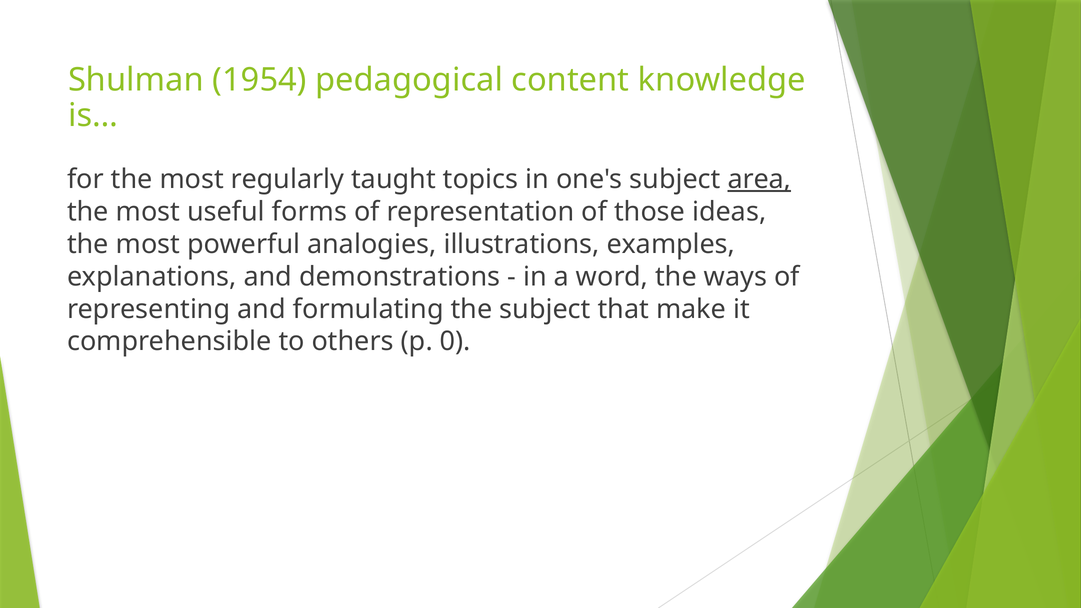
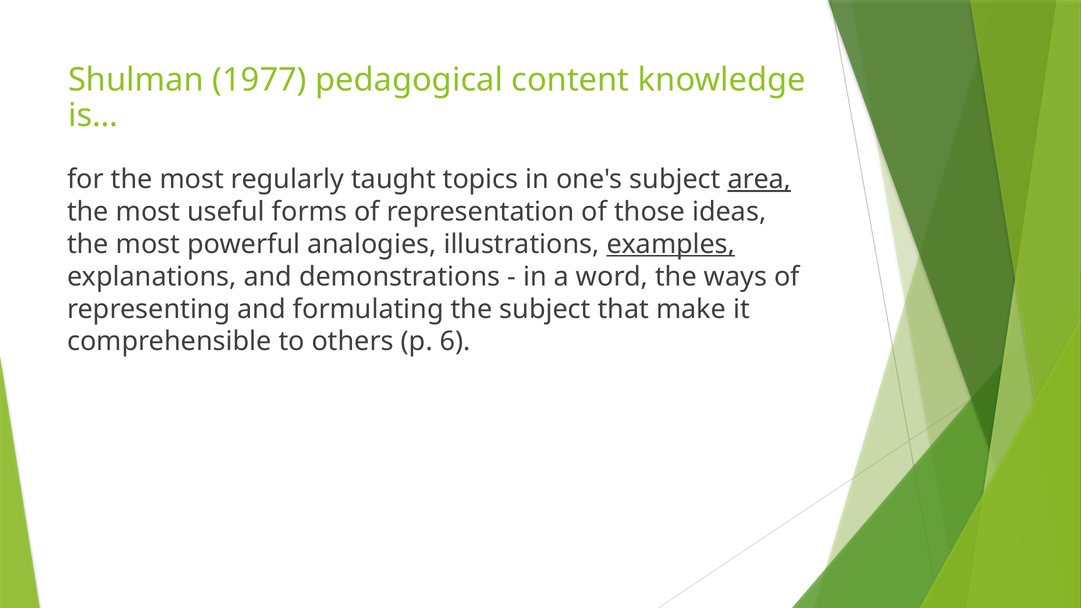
1954: 1954 -> 1977 (260, 80)
examples underline: none -> present (671, 244)
0: 0 -> 6 (455, 342)
